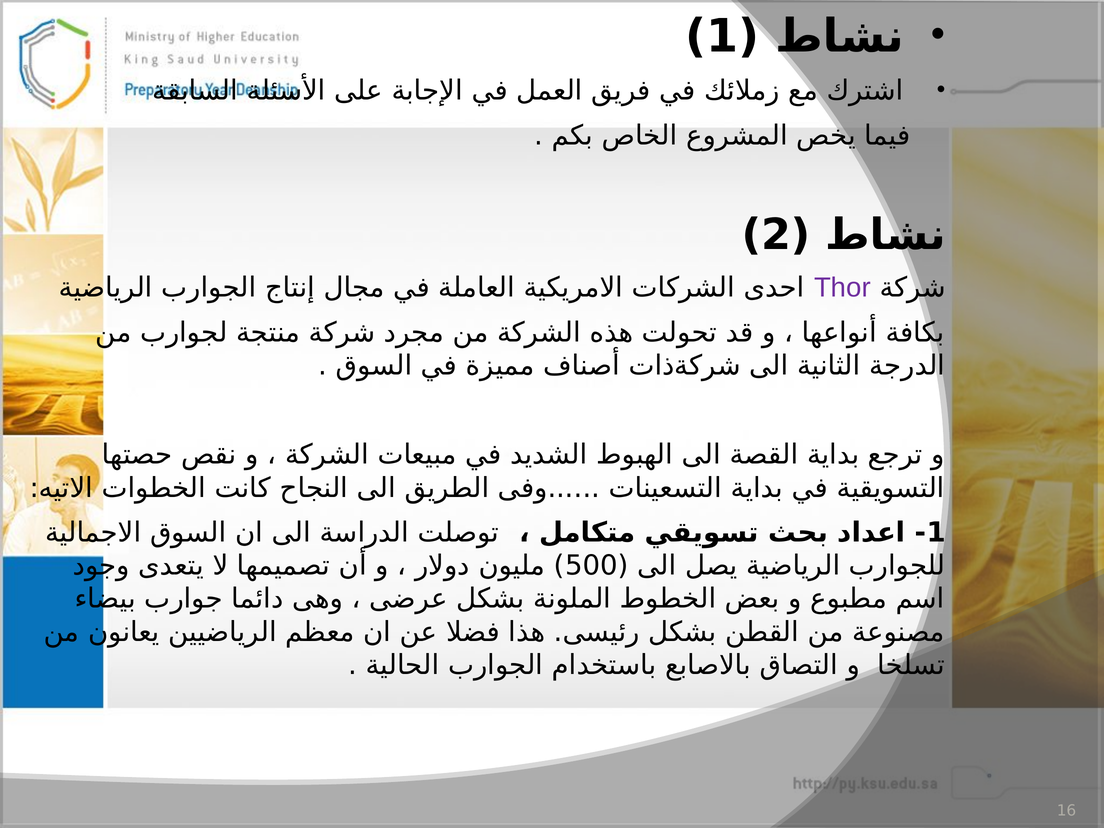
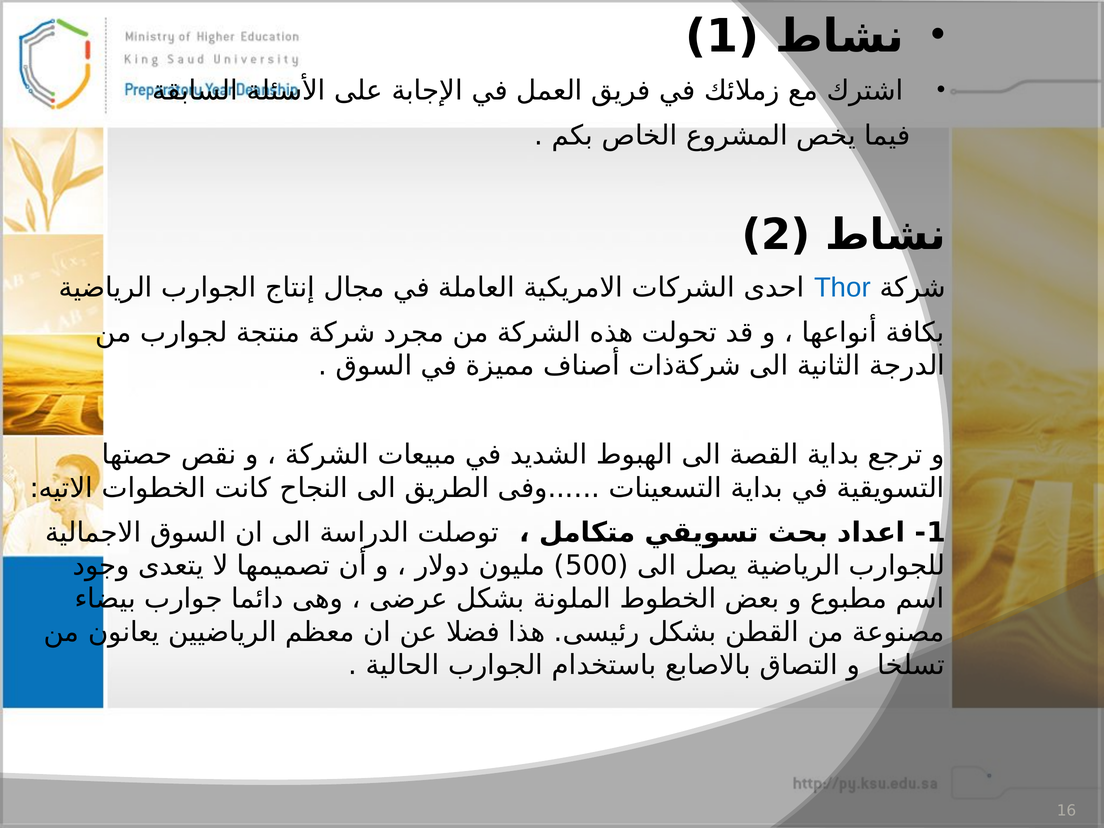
Thor colour: purple -> blue (843, 288)
